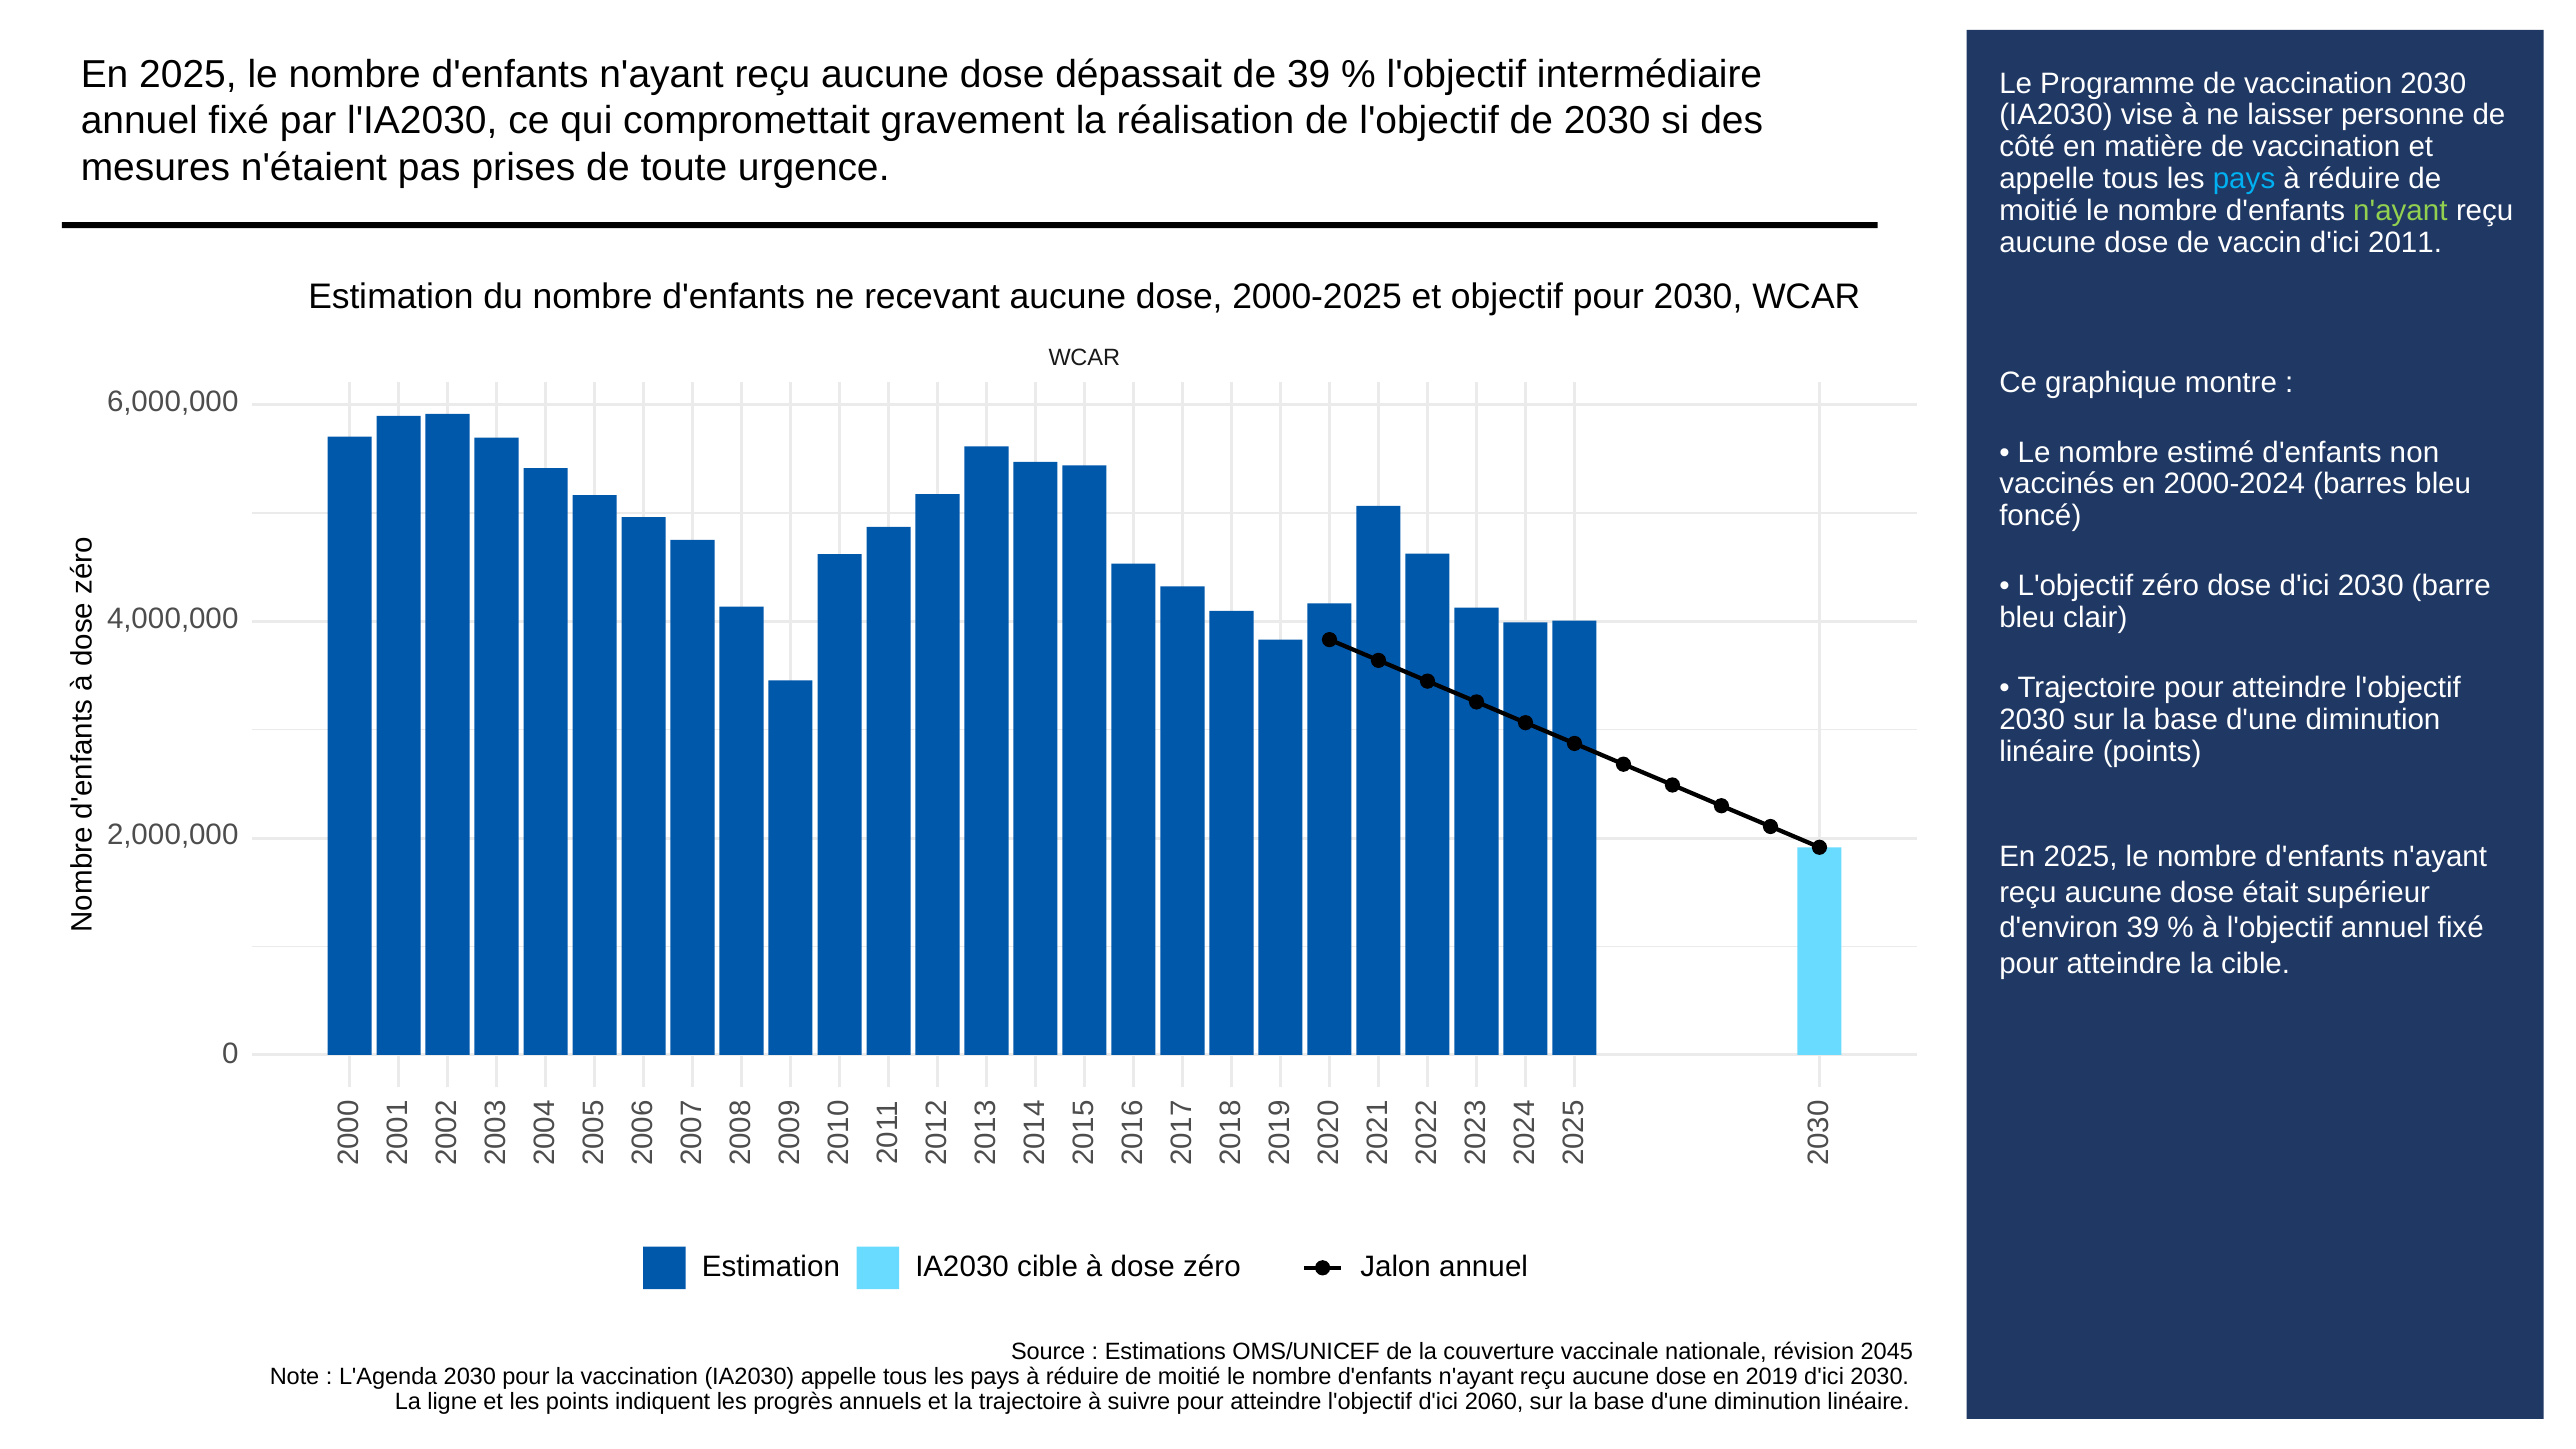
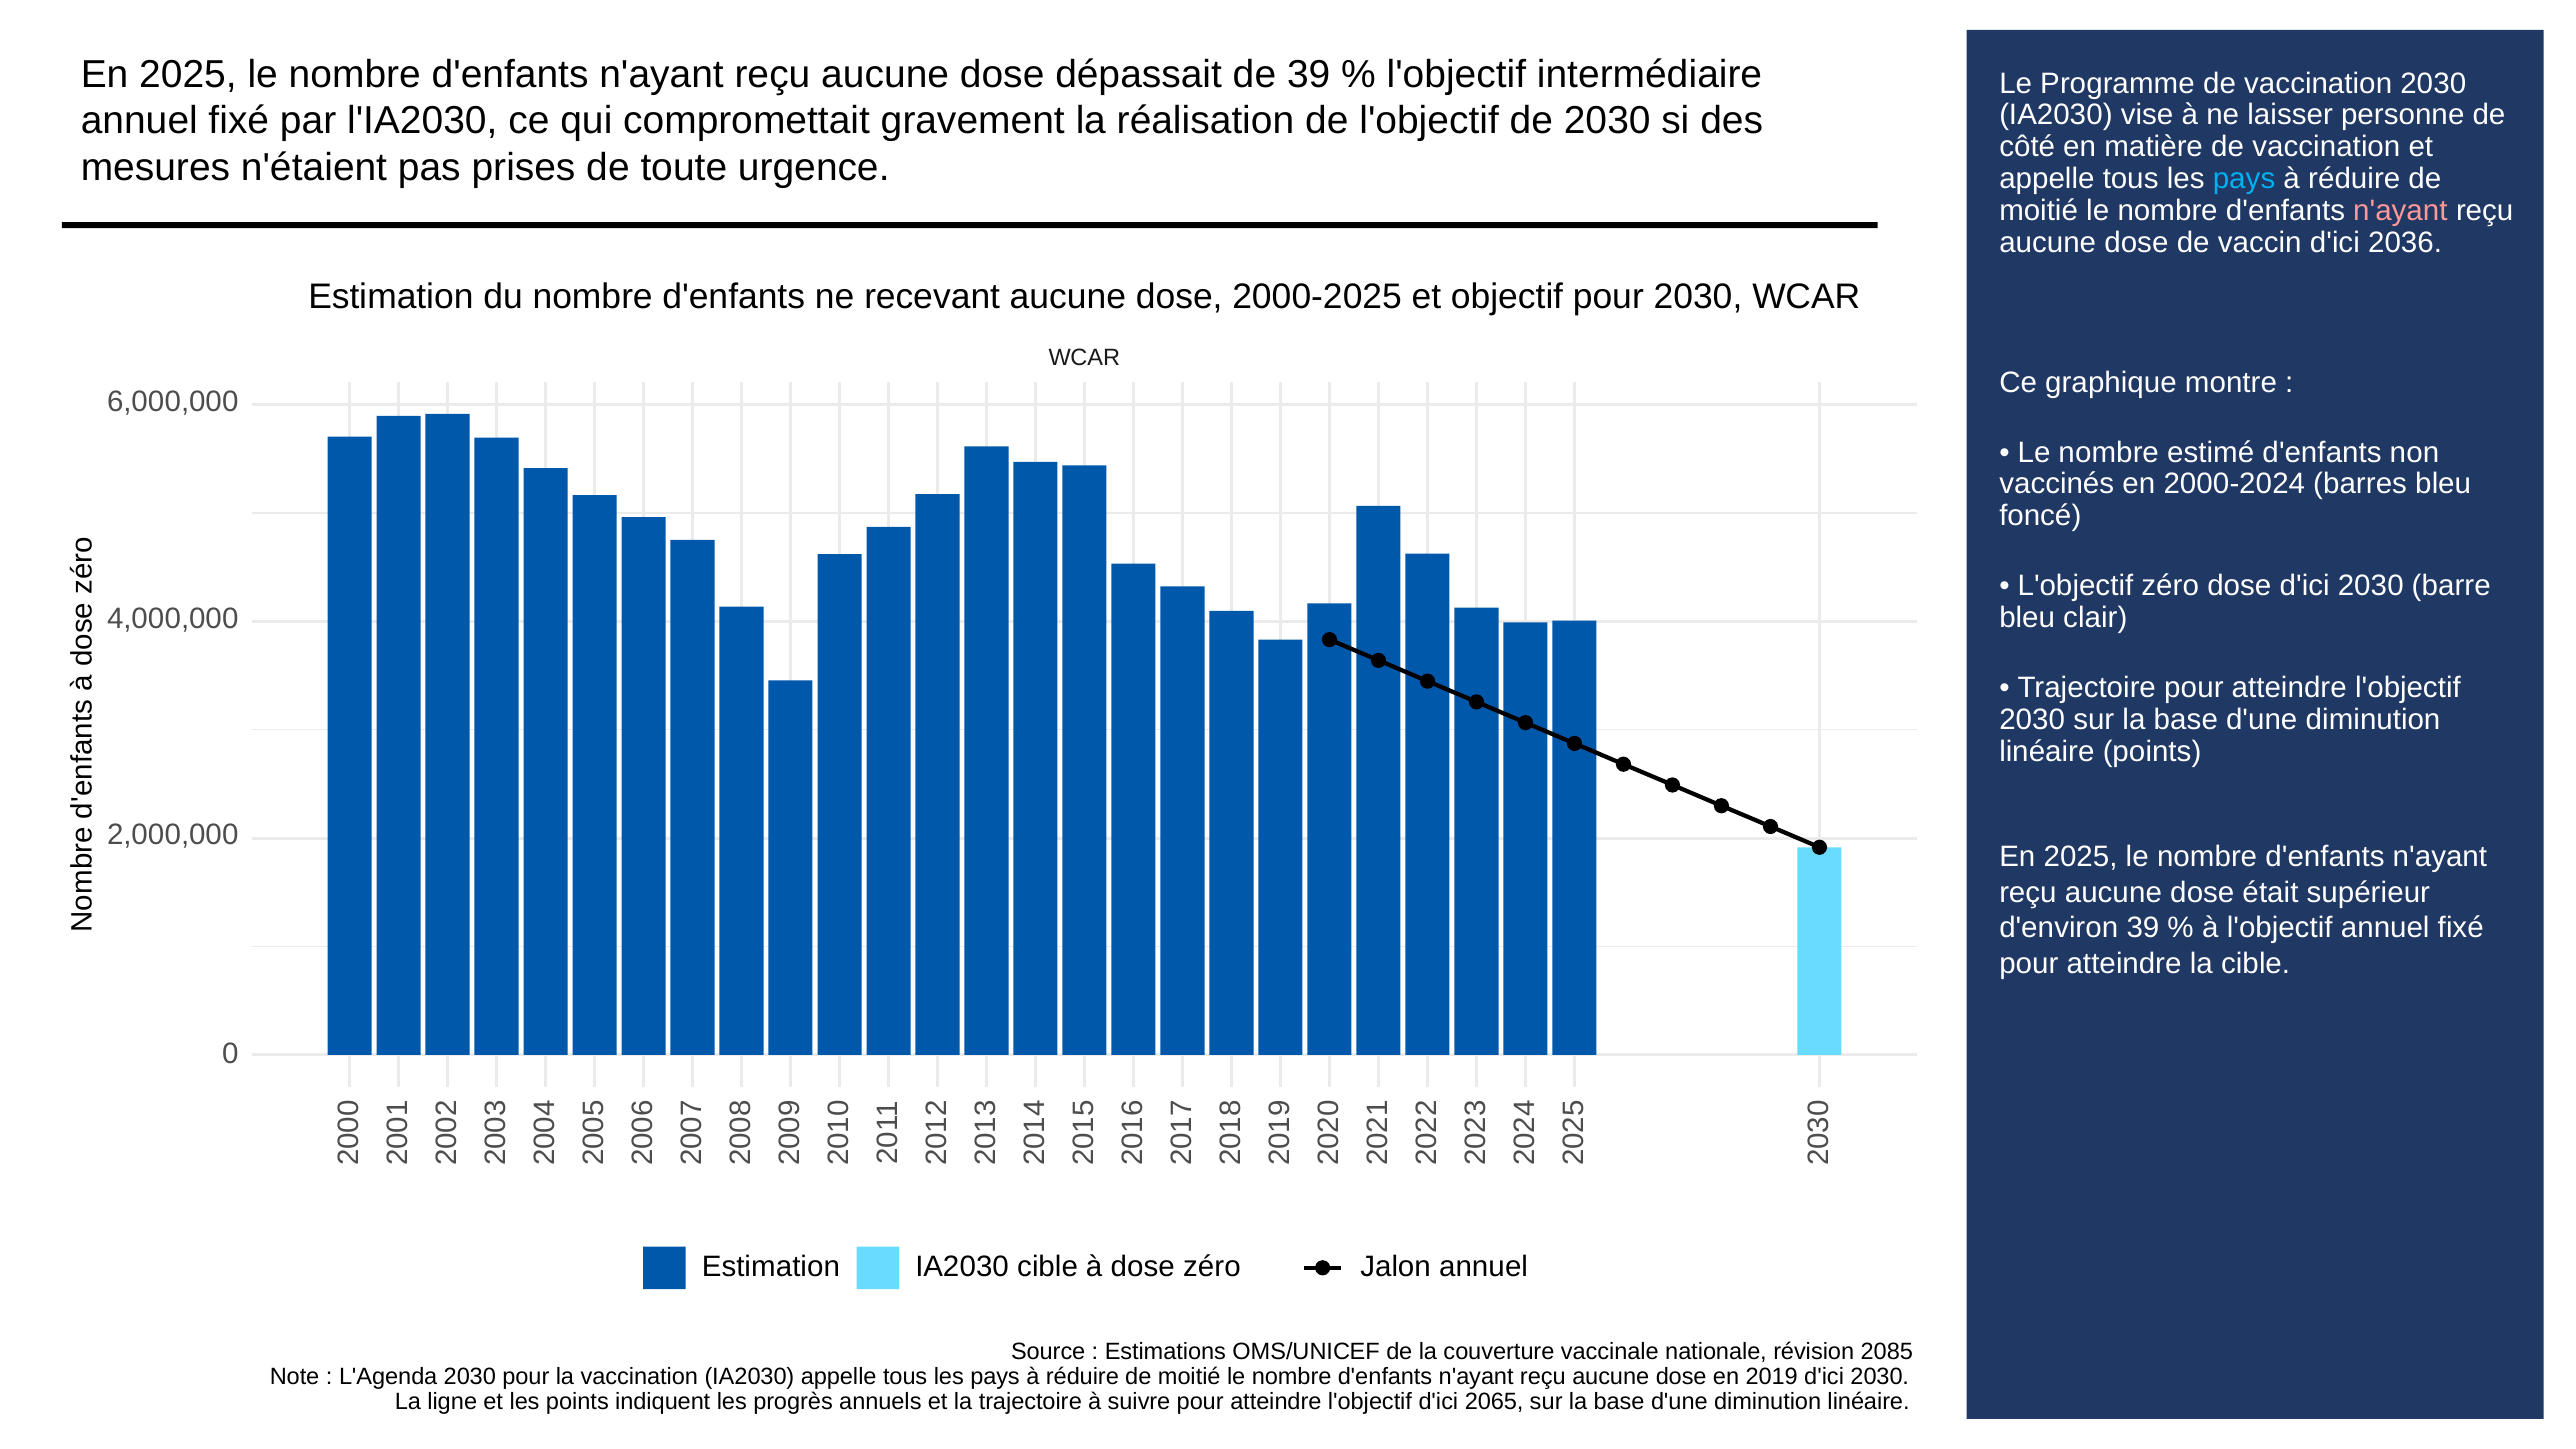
n'ayant colour: light green -> pink (2400, 211)
2011: 2011 -> 2036 (2405, 243)
2045: 2045 -> 2085 (1887, 1352)
2060: 2060 -> 2065 (1494, 1402)
